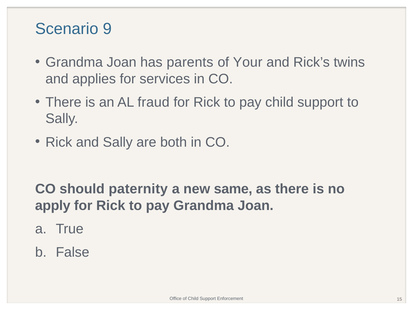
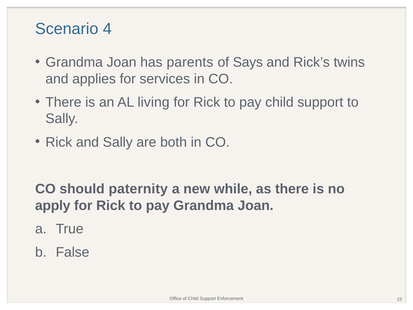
9: 9 -> 4 (107, 29)
Your: Your -> Says (248, 62)
fraud: fraud -> living (154, 102)
same: same -> while (233, 189)
